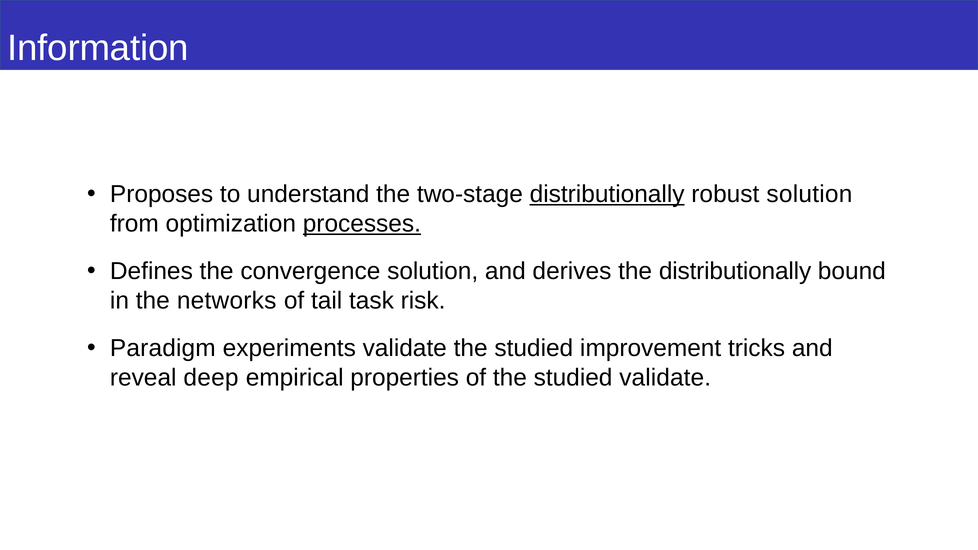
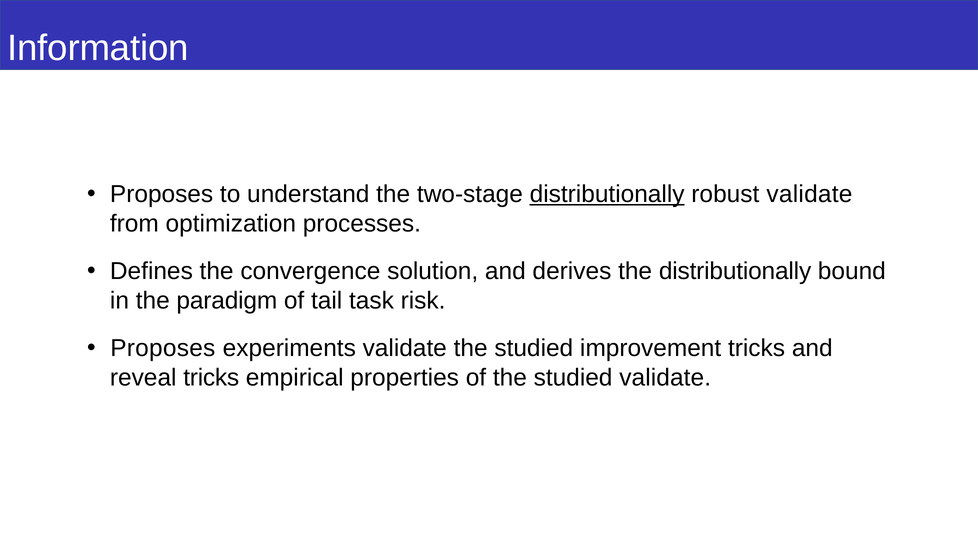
robust solution: solution -> validate (809, 194)
processes underline: present -> none (362, 224)
networks: networks -> paradigm (227, 301)
Paradigm: Paradigm -> Proposes (163, 348)
reveal deep: deep -> tricks (211, 378)
